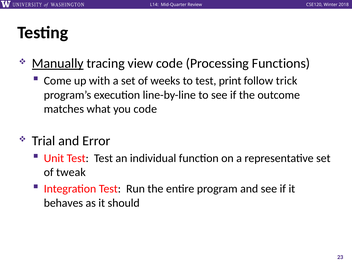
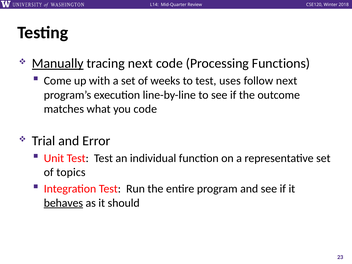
tracing view: view -> next (140, 63)
print: print -> uses (230, 81)
follow trick: trick -> next (287, 81)
tweak: tweak -> topics (71, 172)
behaves underline: none -> present (63, 203)
